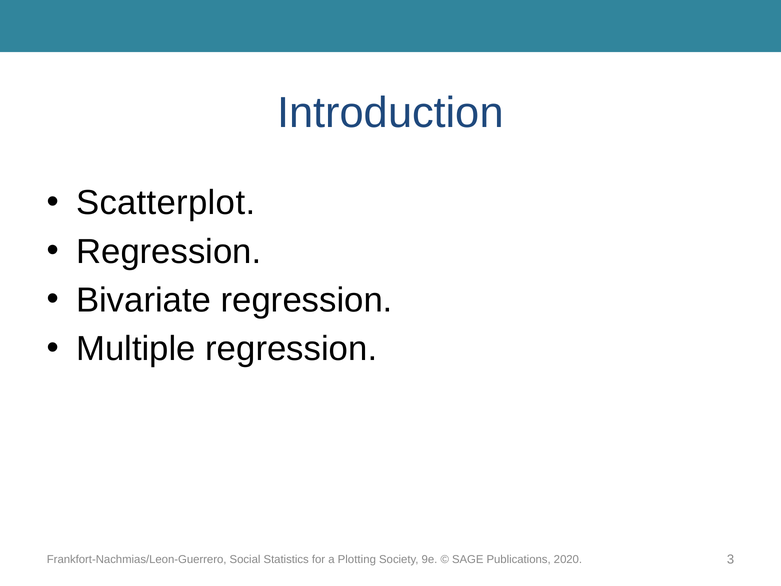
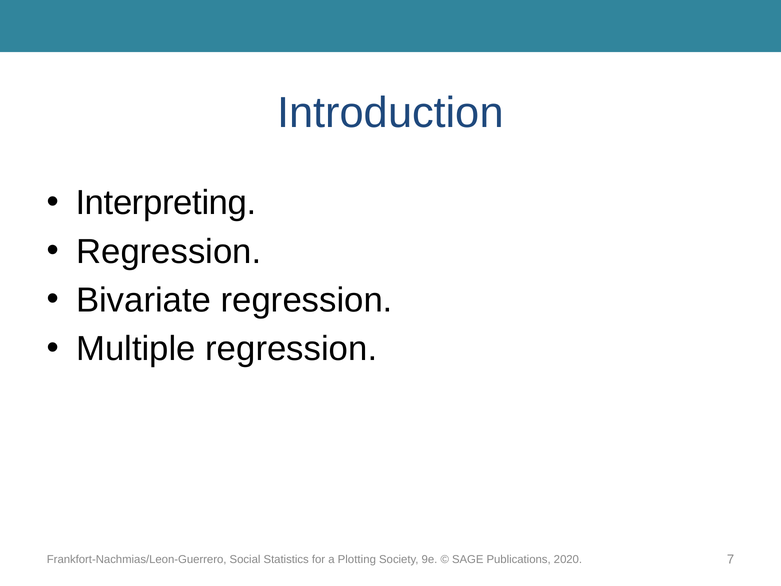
Scatterplot: Scatterplot -> Interpreting (166, 203)
3: 3 -> 7 (731, 559)
